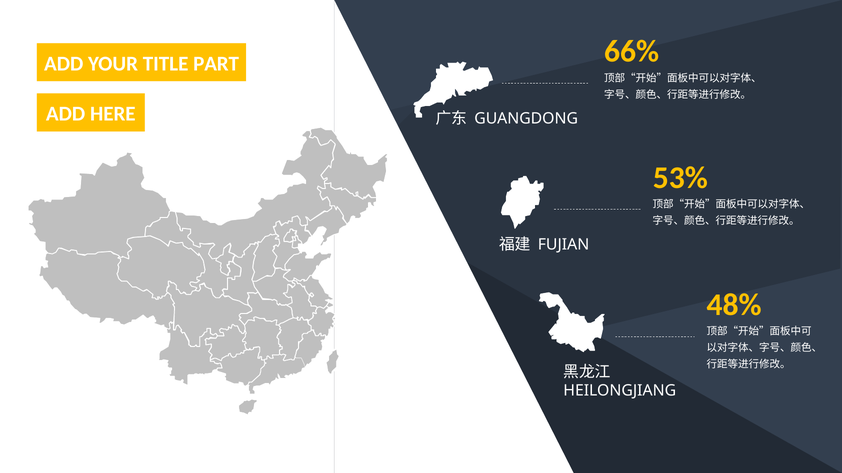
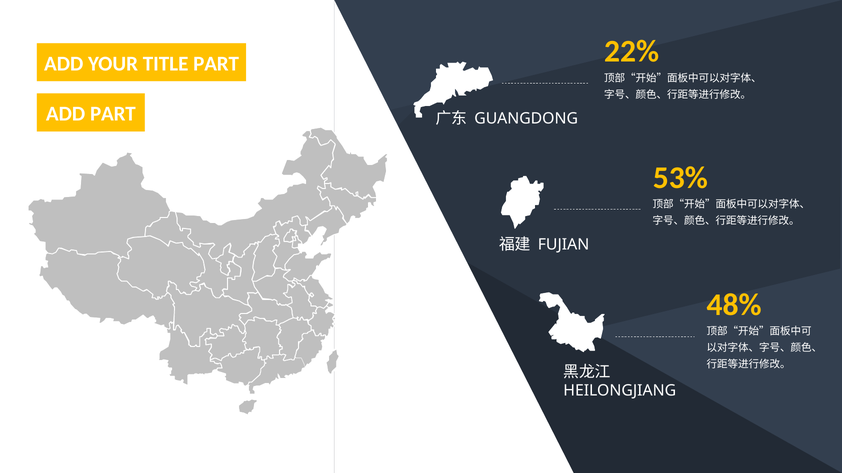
66%: 66% -> 22% (632, 52)
ADD HERE: HERE -> PART (113, 114)
